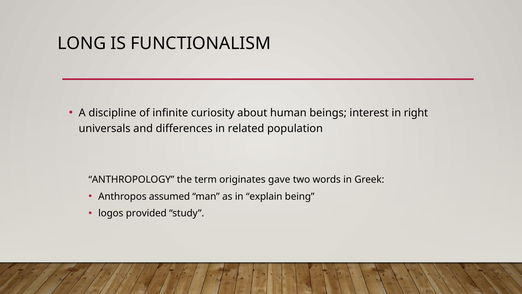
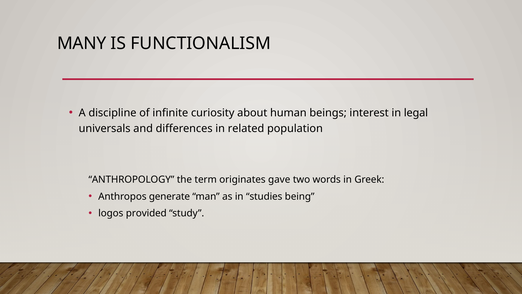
LONG: LONG -> MANY (82, 43)
right: right -> legal (416, 113)
assumed: assumed -> generate (169, 196)
explain: explain -> studies (264, 196)
